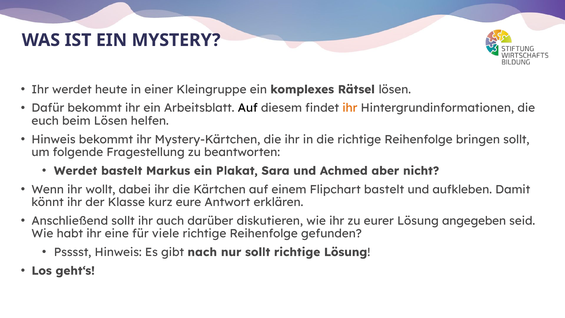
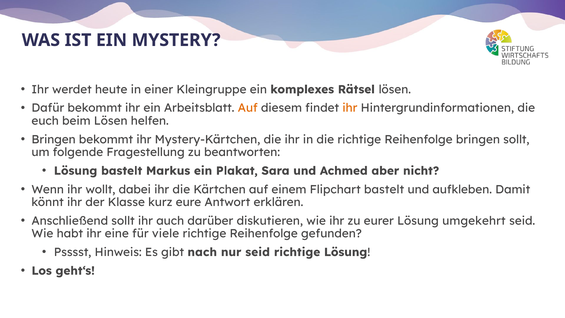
Auf colour: black -> orange (248, 108)
Hinweis: Hinweis -> Bringen (54, 139)
Werdet: Werdet -> Lösung (76, 171)
angegeben: angegeben -> umgekehrt (474, 221)
nur sollt: sollt -> seid (258, 252)
